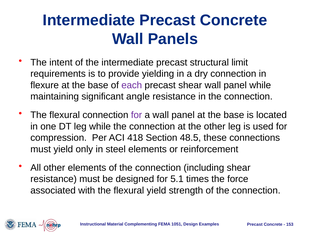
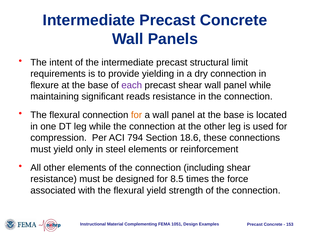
angle: angle -> reads (138, 97)
for colour: purple -> orange (136, 115)
418: 418 -> 794 (135, 138)
48.5: 48.5 -> 18.6 (190, 138)
5.1: 5.1 -> 8.5 (177, 179)
